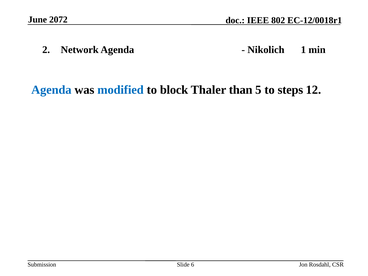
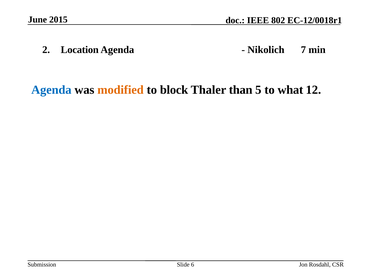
2072: 2072 -> 2015 (58, 20)
Network: Network -> Location (80, 50)
1: 1 -> 7 (303, 50)
modified colour: blue -> orange (121, 90)
steps: steps -> what (290, 90)
